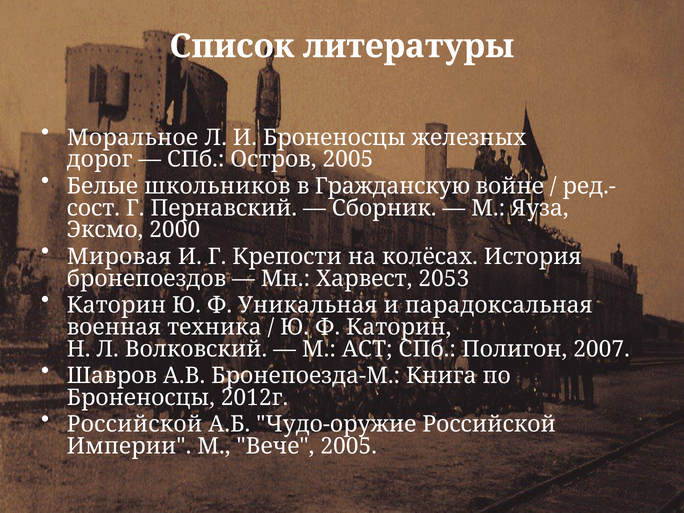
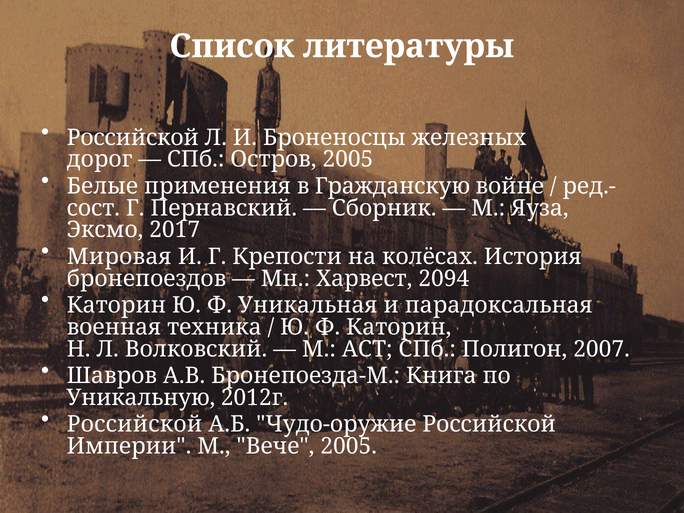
Моральное: Моральное -> Российской (133, 137)
школьников: школьников -> применения (217, 186)
2000: 2000 -> 2017 (175, 230)
2053: 2053 -> 2094 (444, 279)
Броненосцы: Броненосцы -> Уникальную (141, 398)
